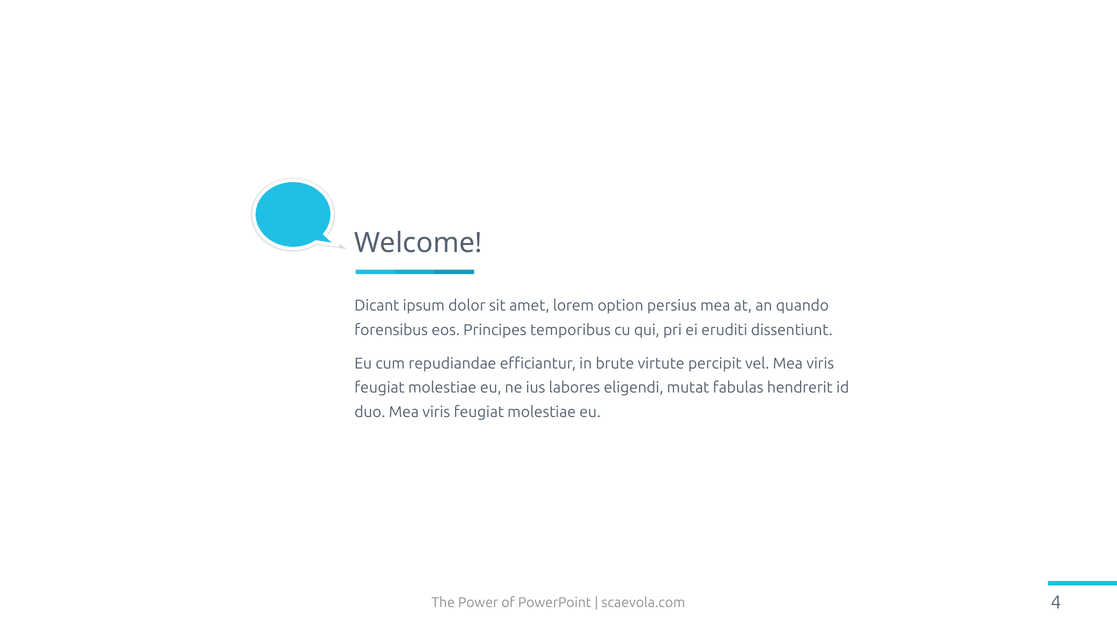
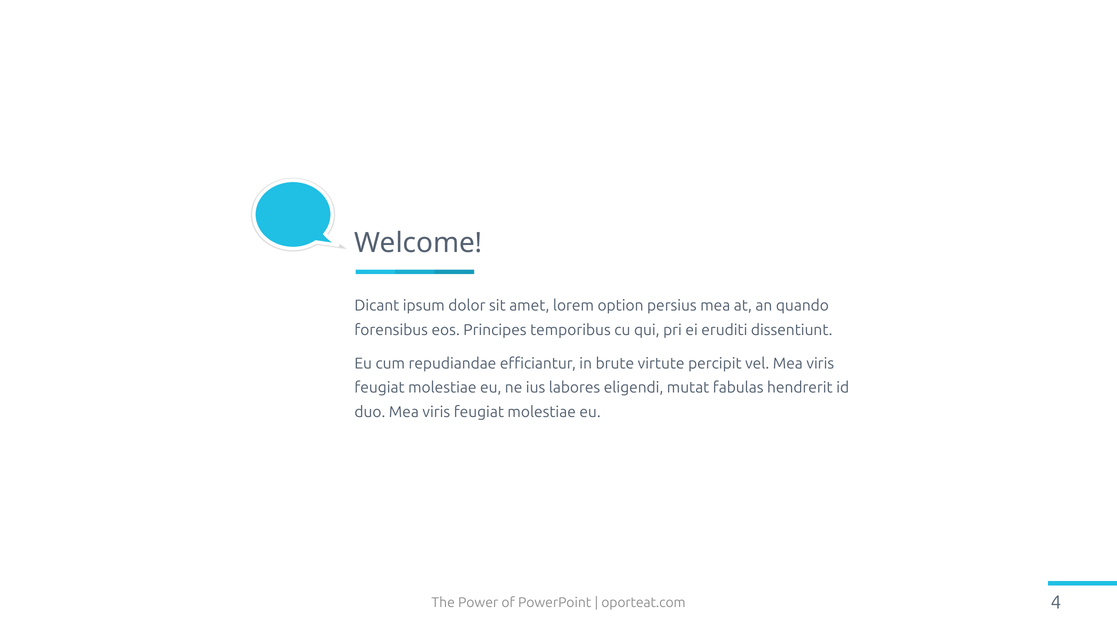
scaevola.com: scaevola.com -> oporteat.com (643, 603)
